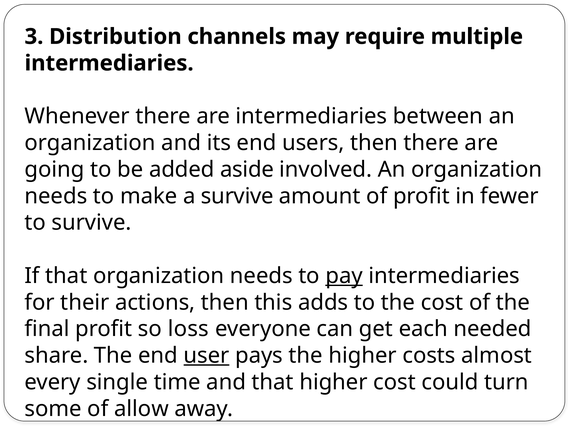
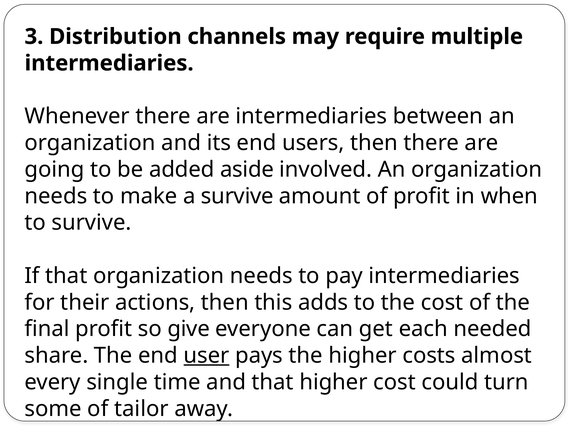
fewer: fewer -> when (509, 196)
pay underline: present -> none (344, 276)
loss: loss -> give (189, 329)
allow: allow -> tailor (141, 409)
